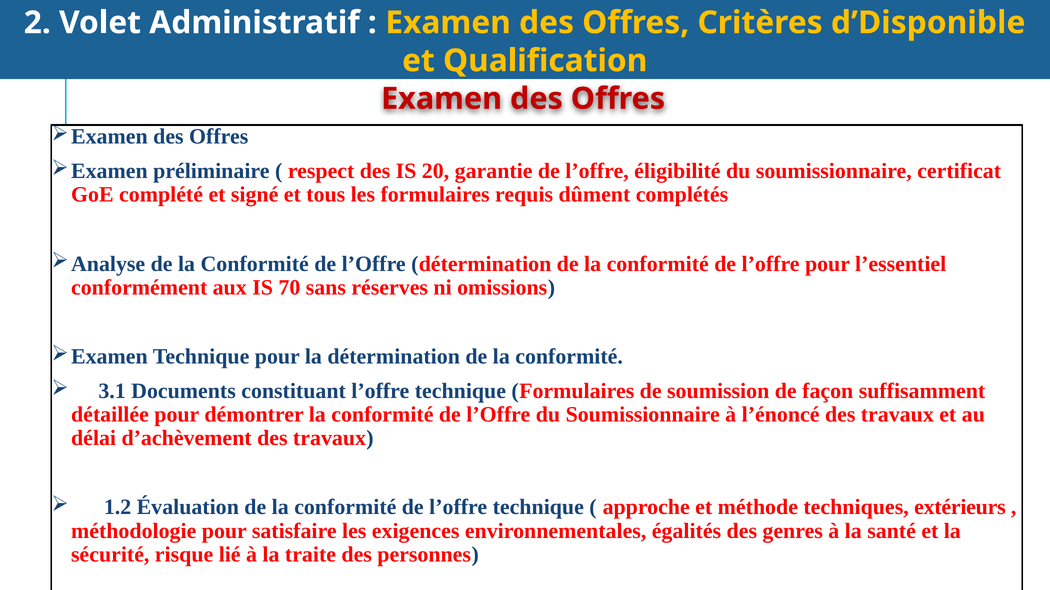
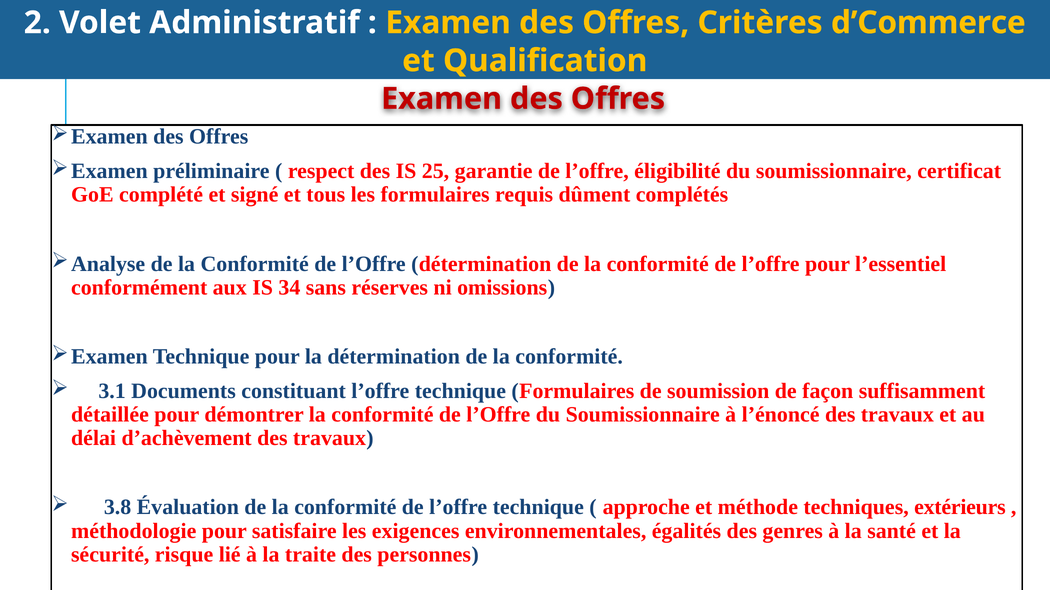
d’Disponible: d’Disponible -> d’Commerce (928, 23)
20: 20 -> 25 (436, 171)
70: 70 -> 34 (289, 288)
1.2: 1.2 -> 3.8 (118, 508)
